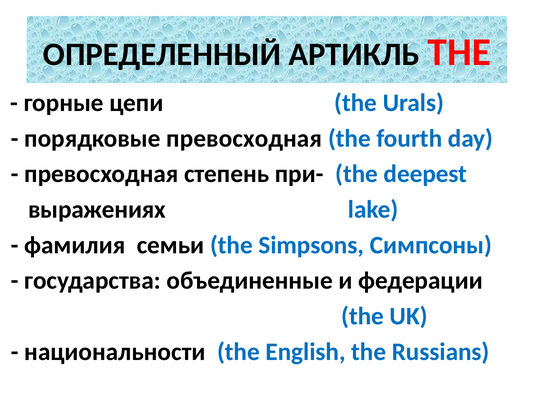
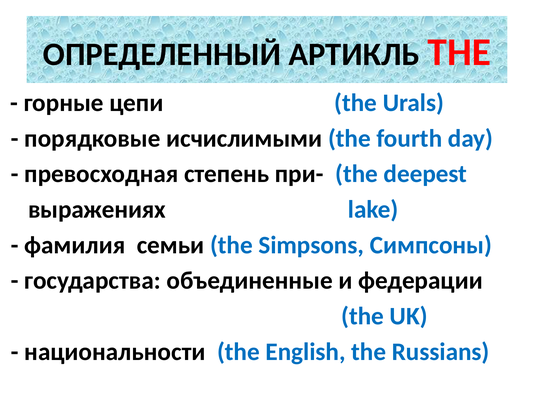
порядковые превосходная: превосходная -> исчислимыми (244, 139)
